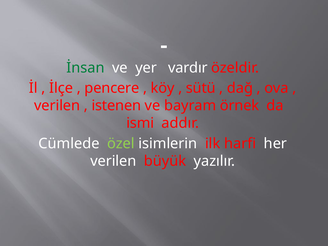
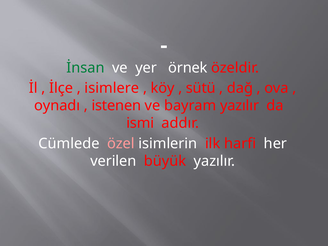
vardır: vardır -> örnek (188, 68)
pencere: pencere -> isimlere (112, 88)
verilen: verilen -> oynadı (57, 106)
bayram örnek: örnek -> yazılır (240, 106)
özel colour: light green -> pink (121, 144)
